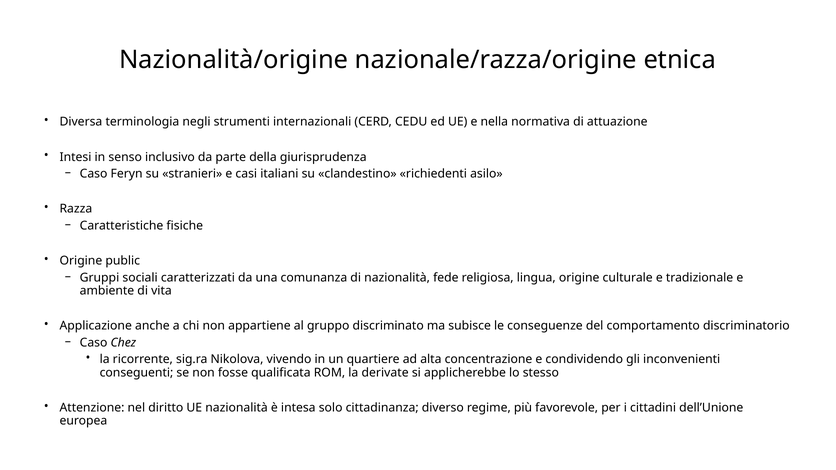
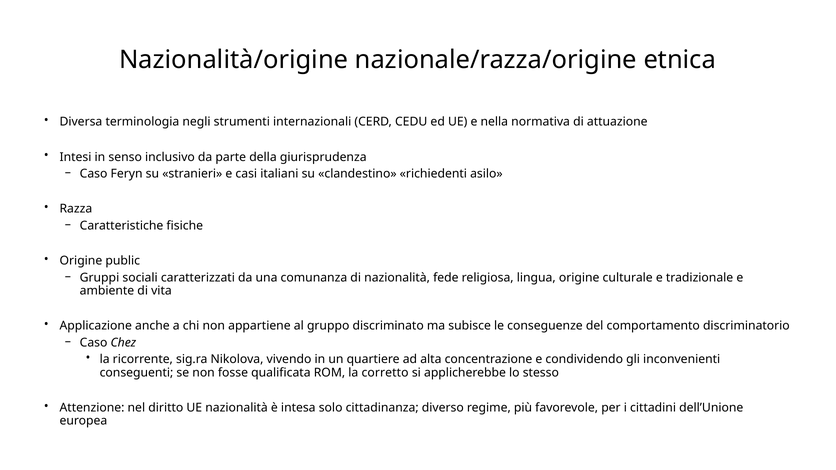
derivate: derivate -> corretto (385, 373)
